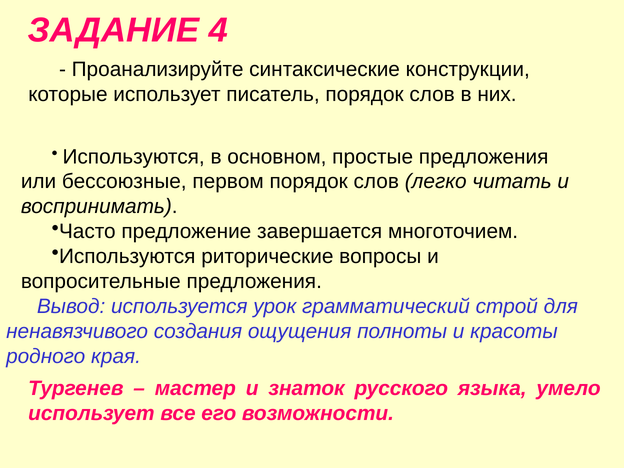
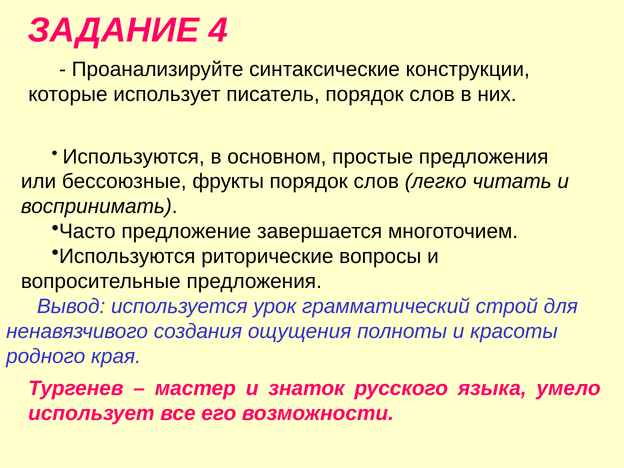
первом: первом -> фрукты (228, 182)
